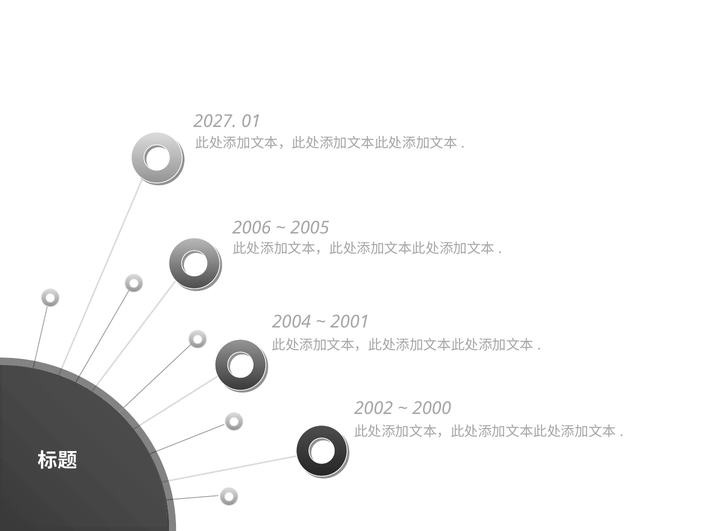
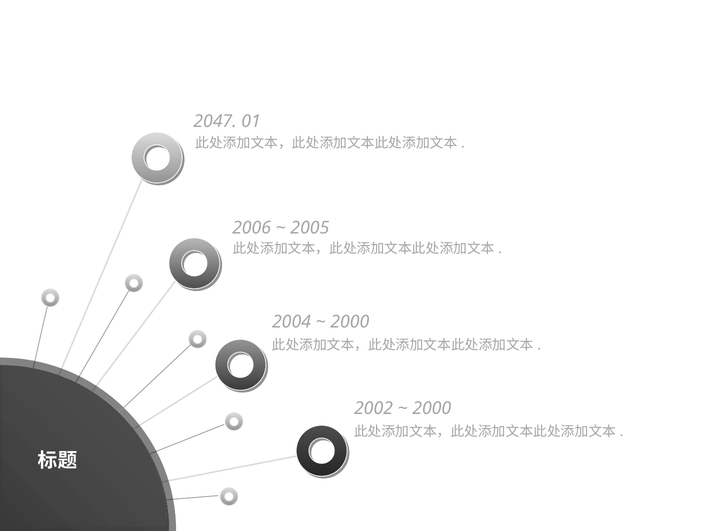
2027: 2027 -> 2047 (215, 122)
2001: 2001 -> 2000 (350, 322)
